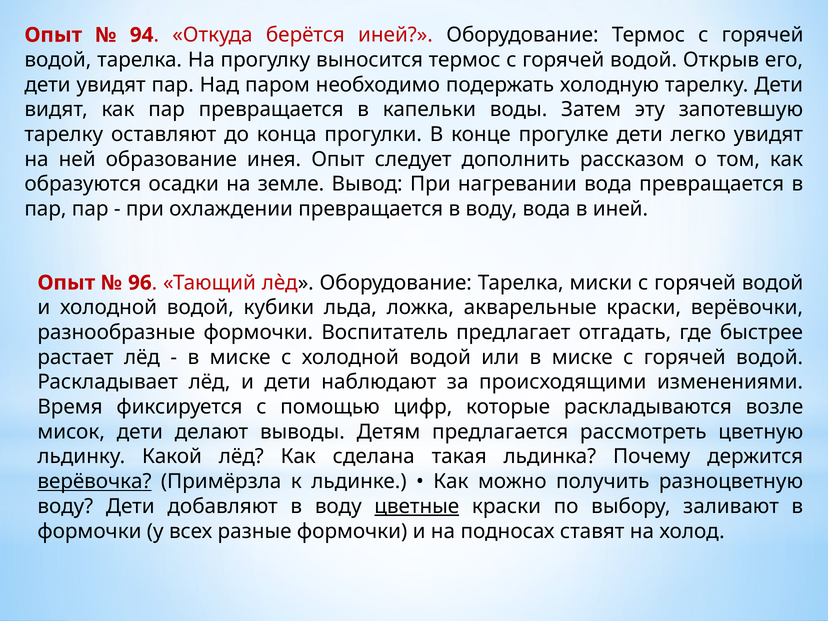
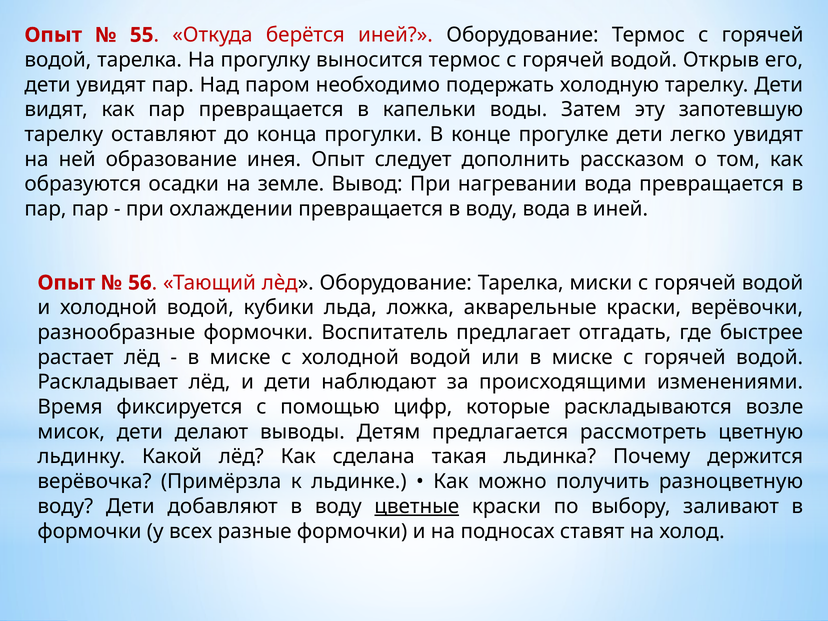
94: 94 -> 55 (142, 35)
96: 96 -> 56 (140, 283)
верёвочка underline: present -> none (94, 481)
